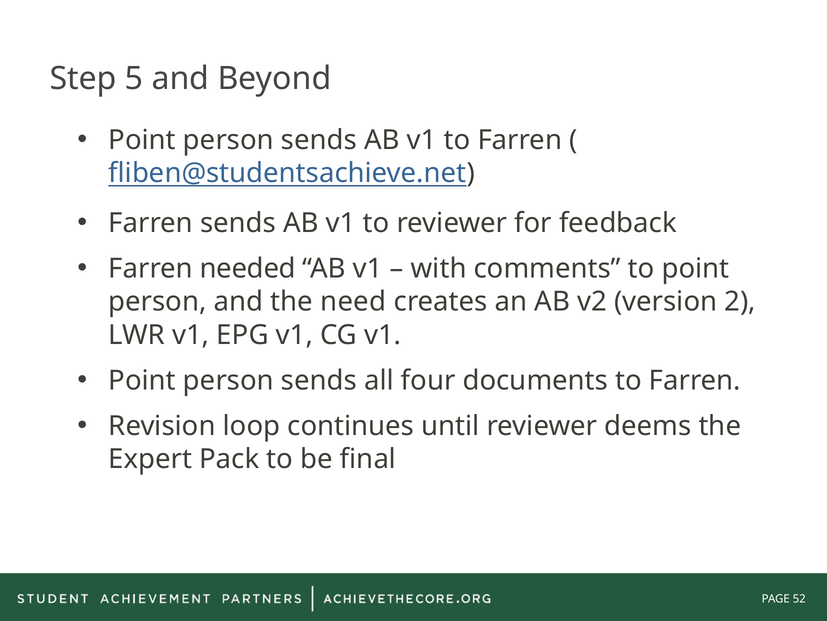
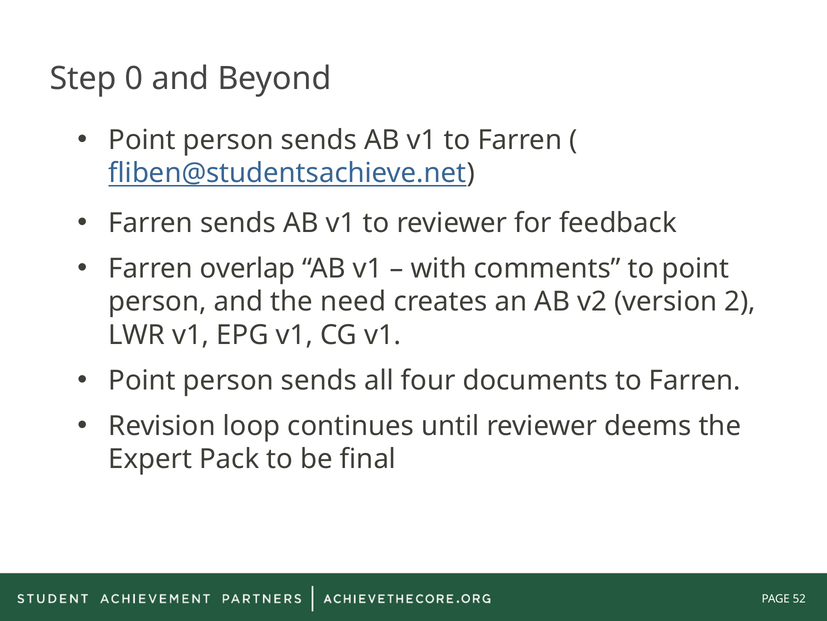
5: 5 -> 0 (134, 79)
needed: needed -> overlap (248, 268)
